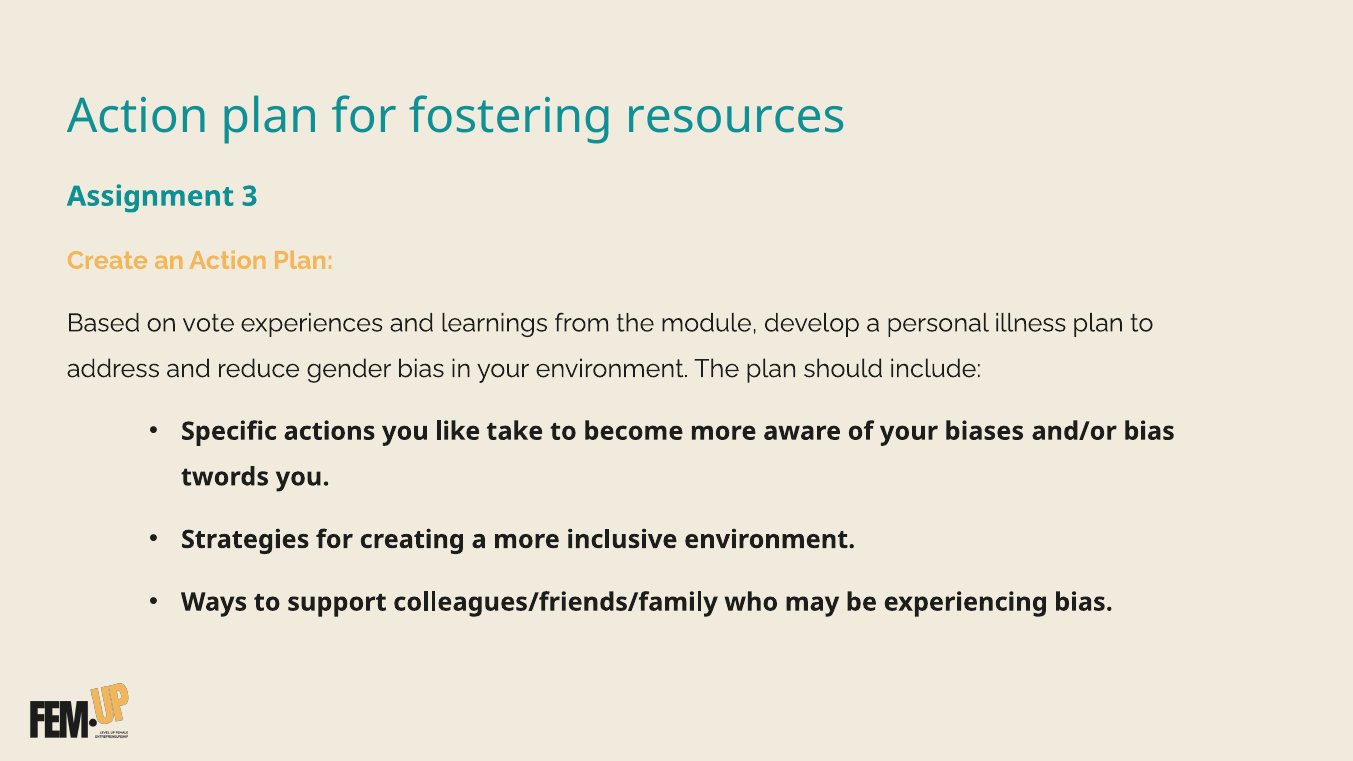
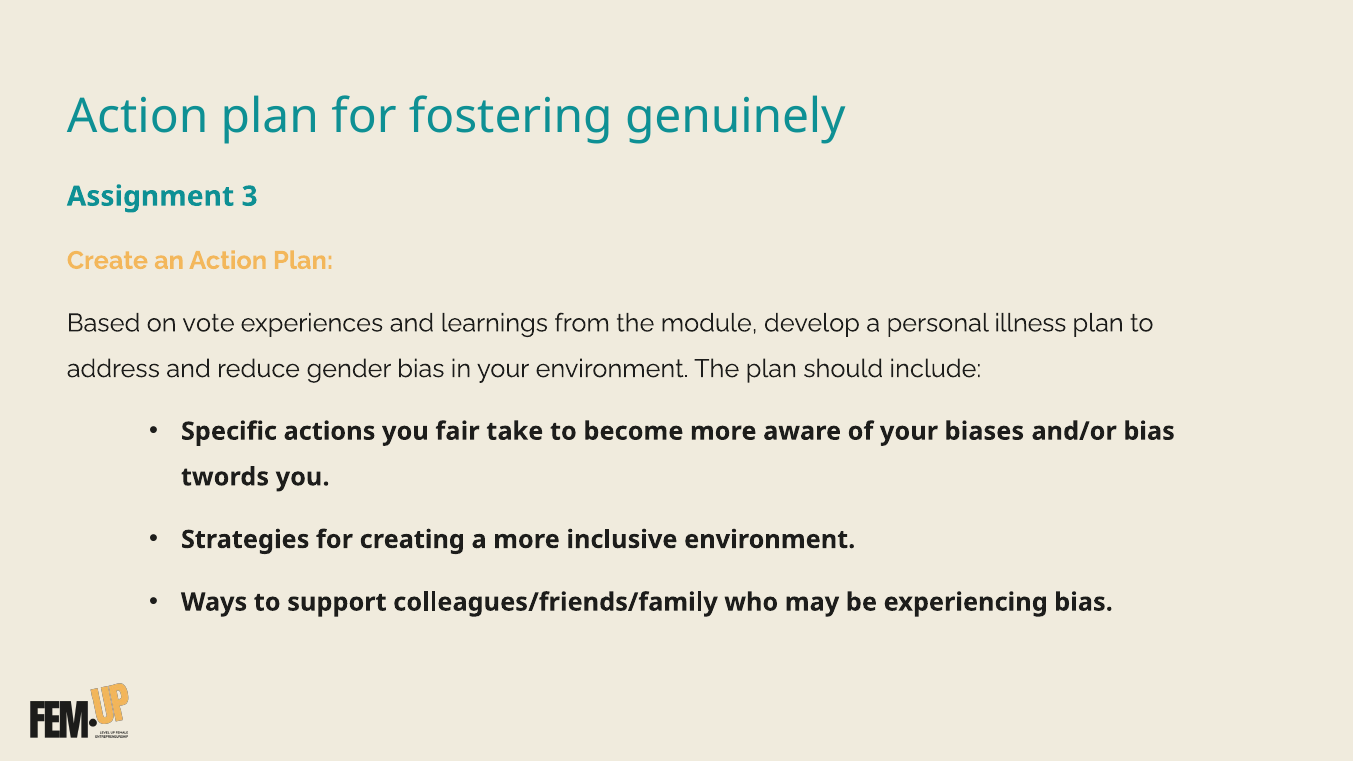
resources: resources -> genuinely (735, 117)
like: like -> fair (458, 431)
